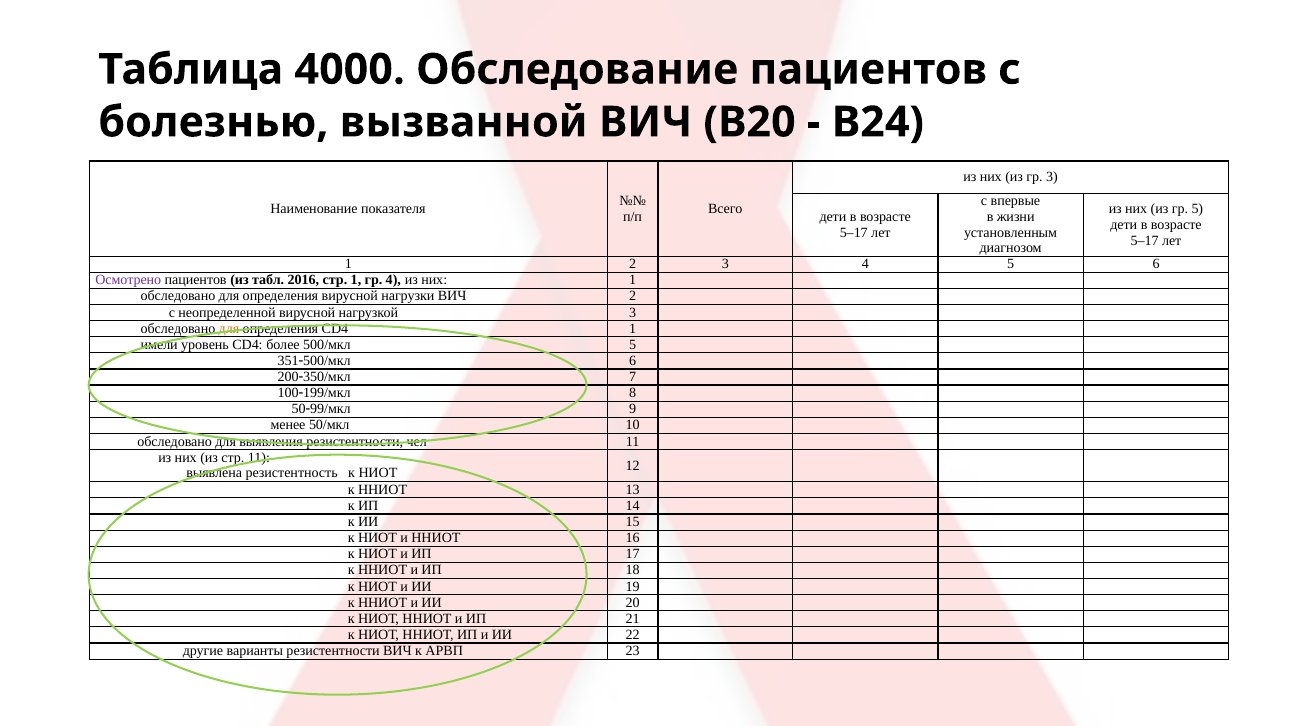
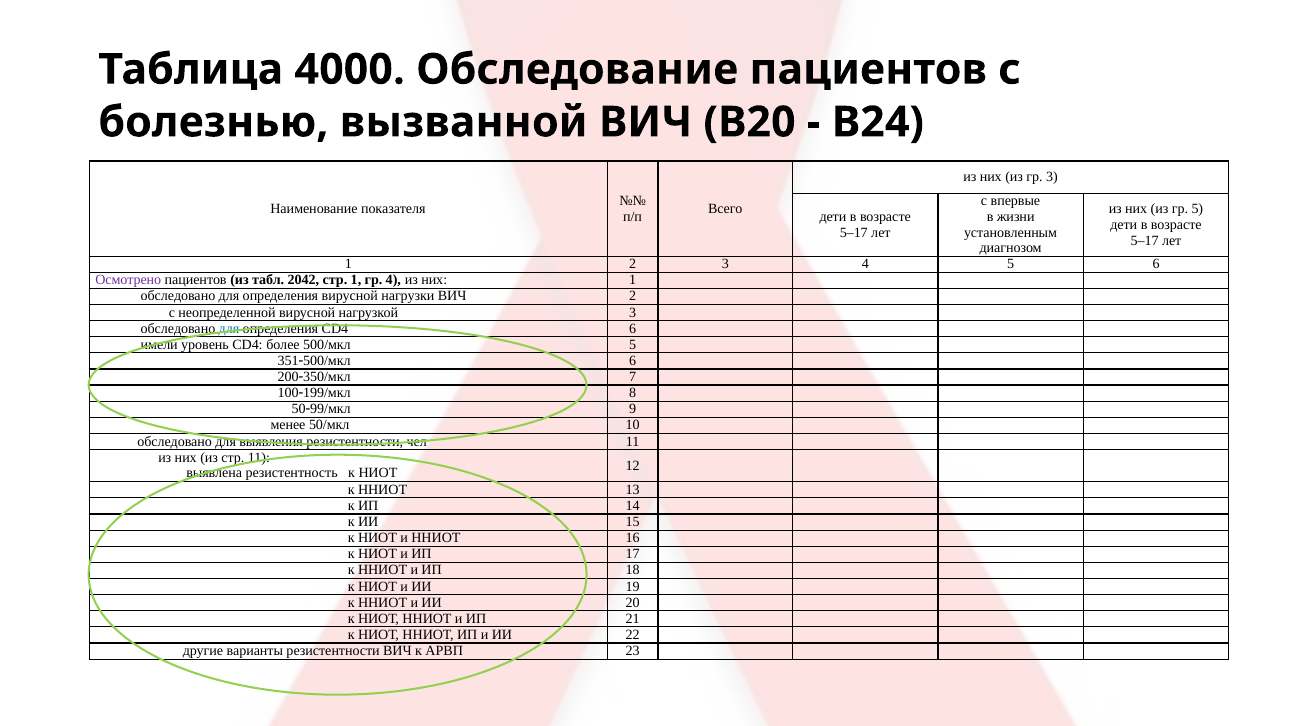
2016: 2016 -> 2042 (303, 280)
для colour: orange -> blue (229, 328)
CD4 1: 1 -> 6 (633, 328)
